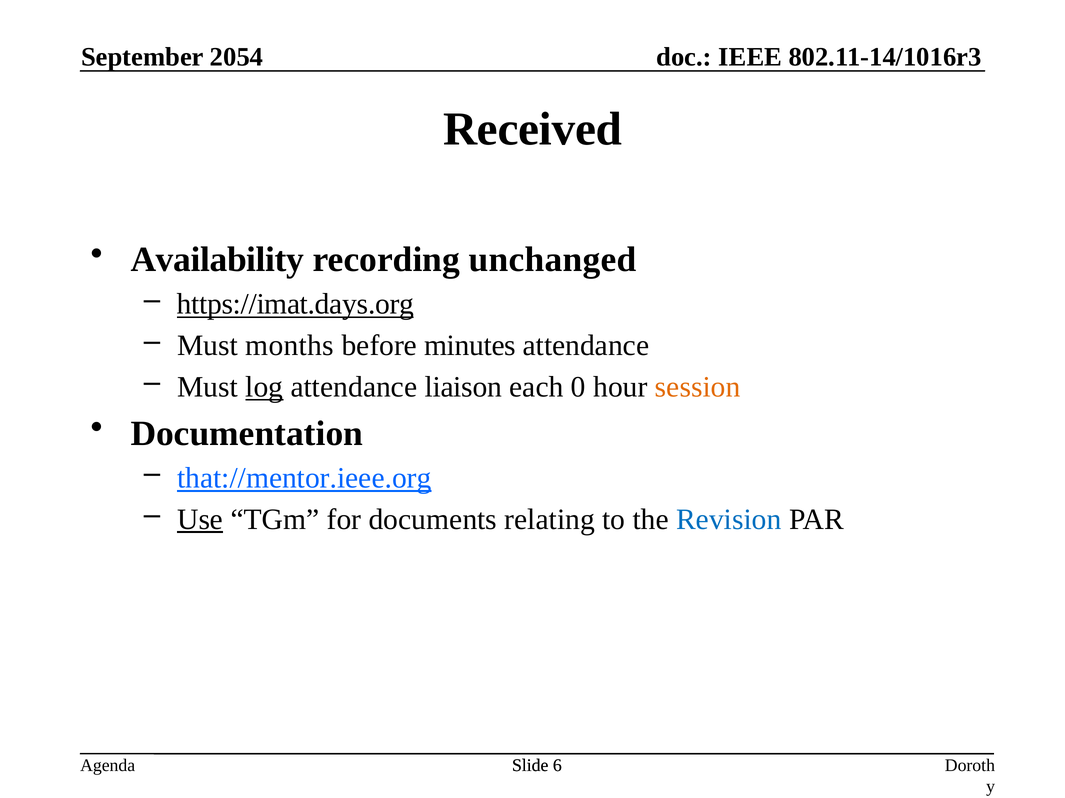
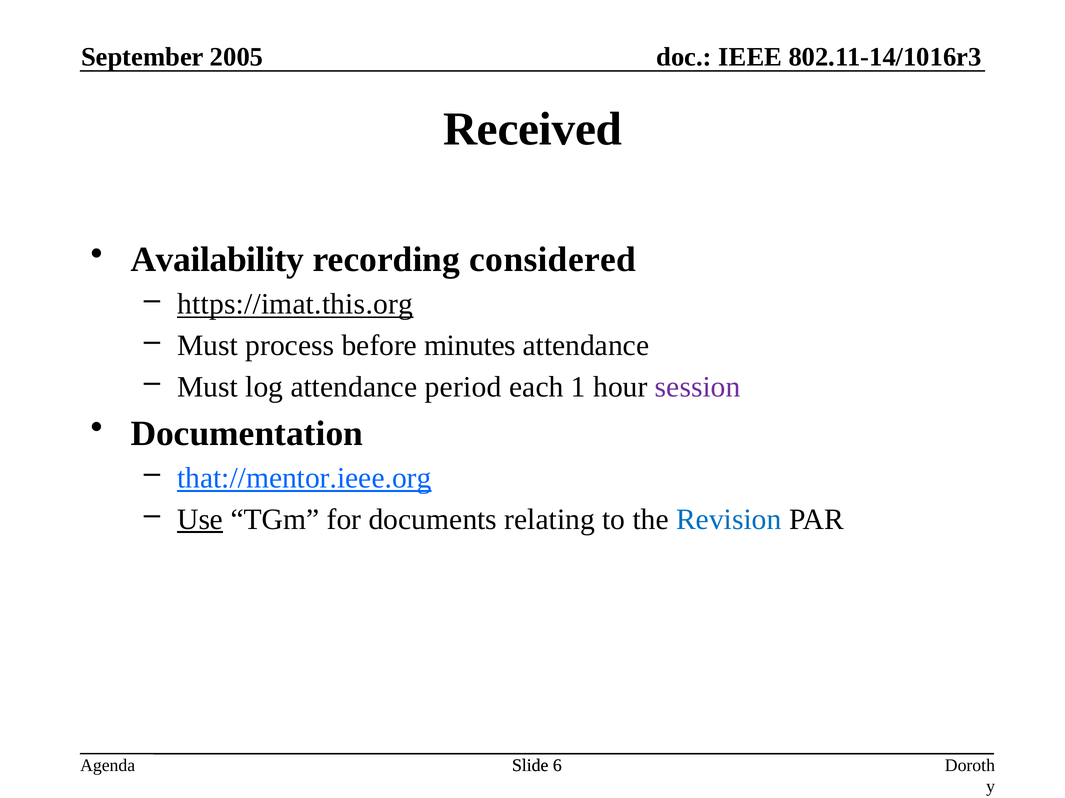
2054: 2054 -> 2005 (237, 57)
unchanged: unchanged -> considered (553, 260)
https://imat.days.org: https://imat.days.org -> https://imat.this.org (295, 304)
months: months -> process (290, 346)
log underline: present -> none (264, 387)
liaison: liaison -> period (463, 387)
0: 0 -> 1 (578, 387)
session colour: orange -> purple (698, 387)
